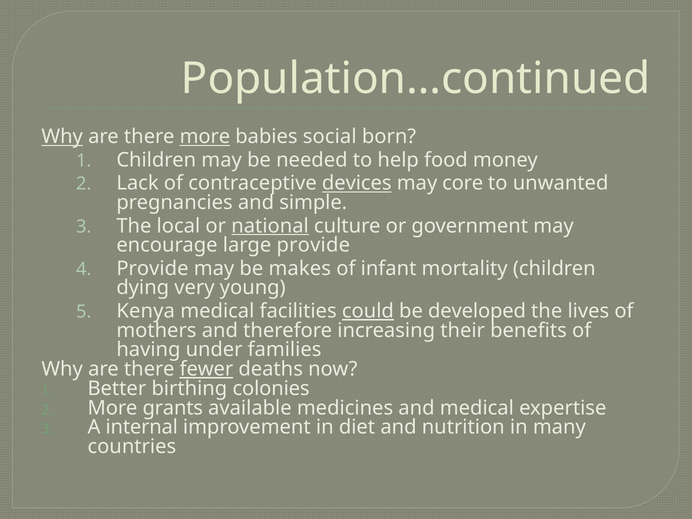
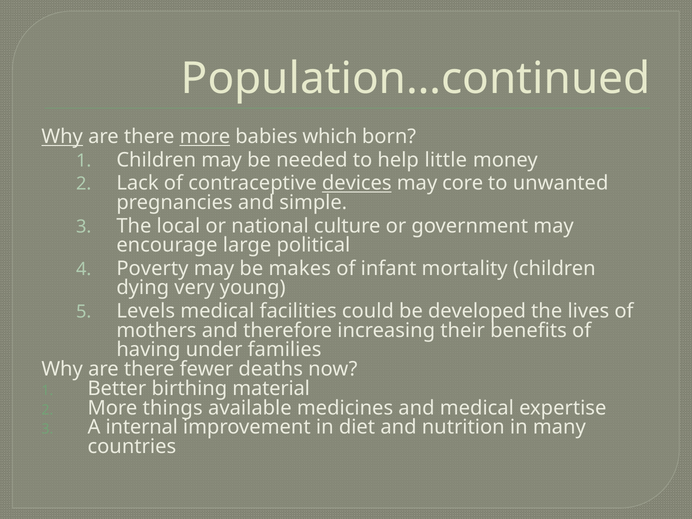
social: social -> which (330, 137)
food: food -> little (446, 160)
national underline: present -> none (270, 226)
large provide: provide -> political (313, 245)
Provide: Provide -> Poverty (152, 268)
Kenya: Kenya -> Levels (146, 311)
could underline: present -> none (368, 311)
fewer underline: present -> none (206, 369)
colonies: colonies -> material (271, 388)
grants: grants -> things (173, 408)
